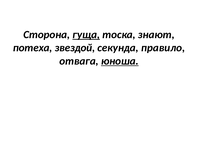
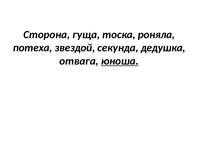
гуща underline: present -> none (86, 35)
знают: знают -> роняла (156, 35)
правило: правило -> дедушка (163, 48)
